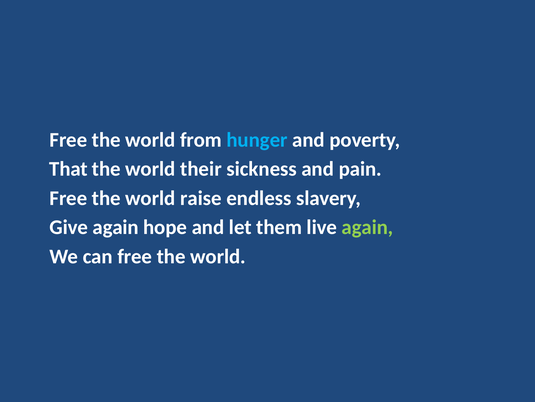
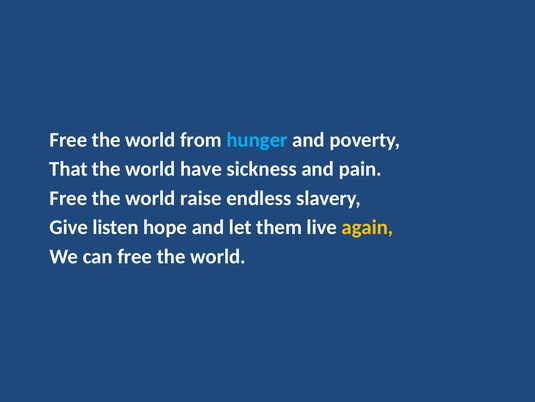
their: their -> have (201, 169)
Give again: again -> listen (116, 227)
again colour: light green -> yellow (367, 227)
